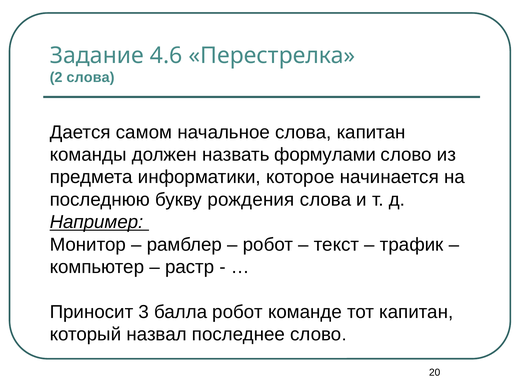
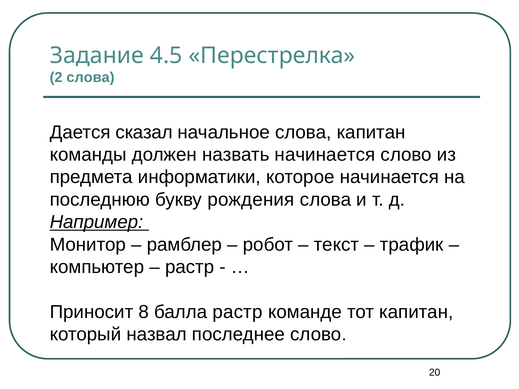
4.6: 4.6 -> 4.5 (166, 56)
самом: самом -> сказал (144, 132)
назвать формулами: формулами -> начинается (325, 155)
3: 3 -> 8 (144, 312)
балла робот: робот -> растр (237, 312)
